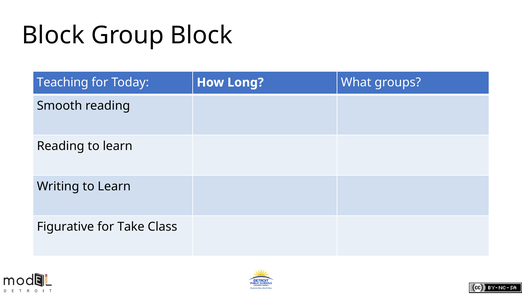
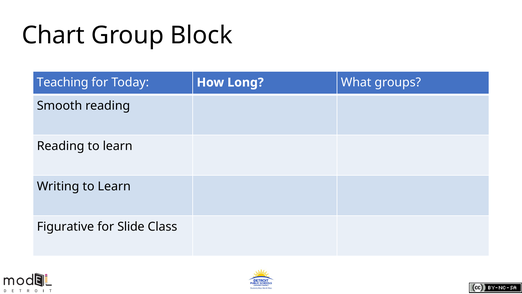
Block: Block -> Chart (53, 35)
Take: Take -> Slide (131, 226)
